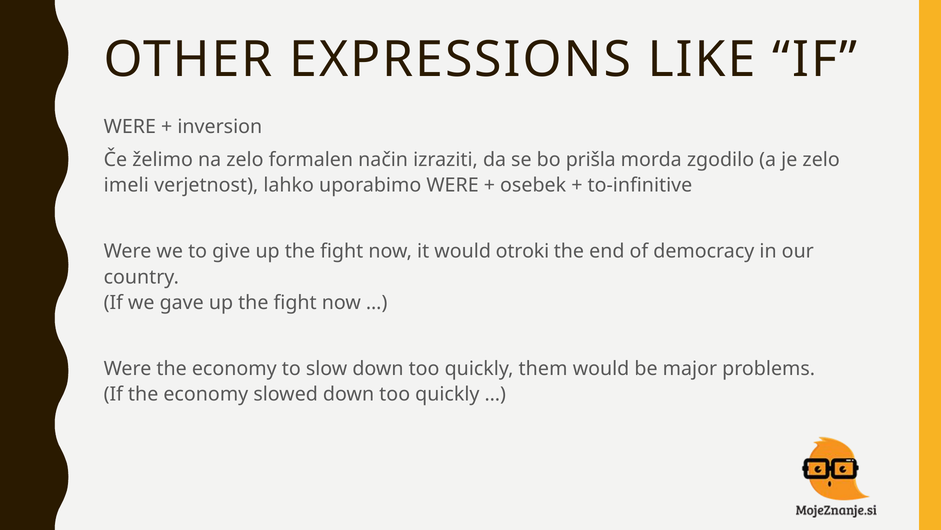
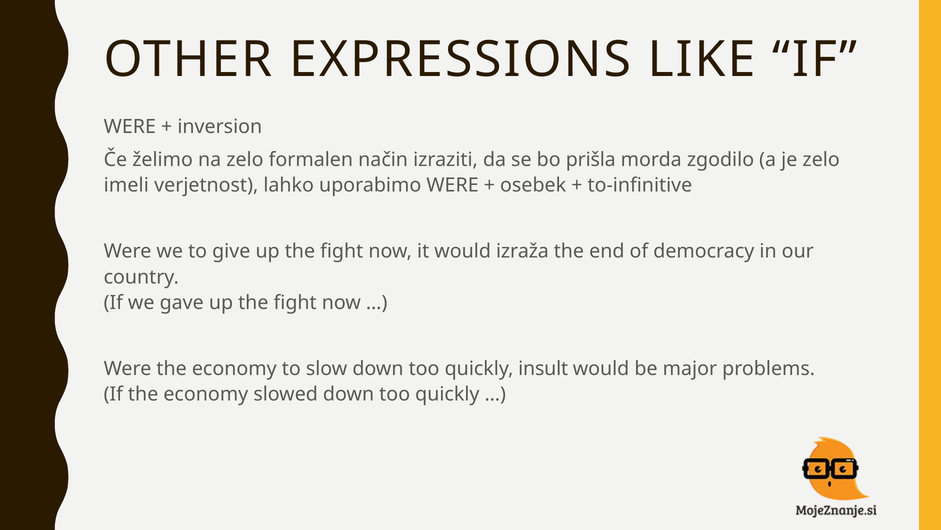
otroki: otroki -> izraža (522, 251)
them: them -> insult (543, 368)
